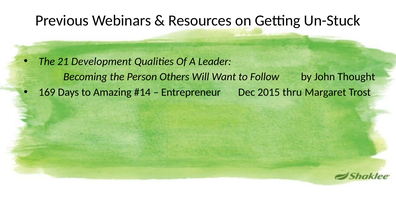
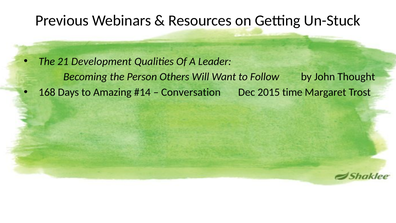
169: 169 -> 168 (47, 92)
Entrepreneur: Entrepreneur -> Conversation (191, 92)
thru: thru -> time (292, 92)
